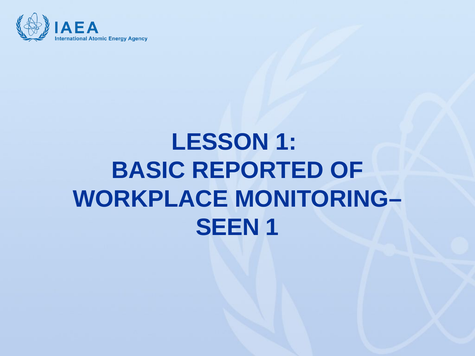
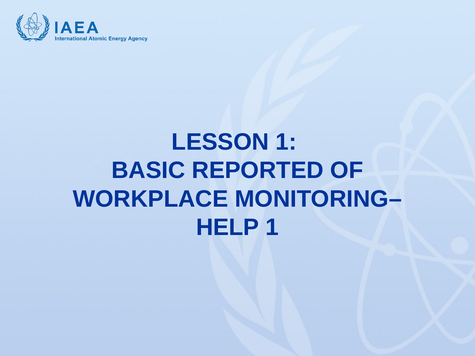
SEEN: SEEN -> HELP (228, 228)
